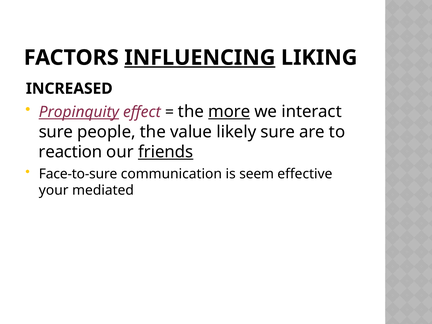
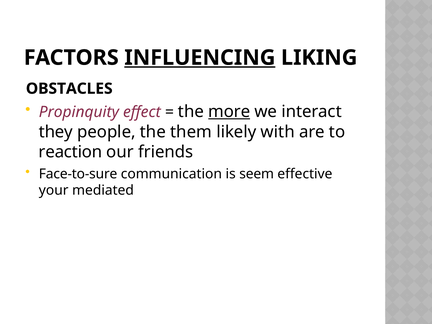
INCREASED: INCREASED -> OBSTACLES (69, 89)
Propinquity underline: present -> none (79, 112)
sure: sure -> they (56, 132)
value: value -> them (191, 132)
likely sure: sure -> with (278, 132)
friends underline: present -> none (166, 152)
